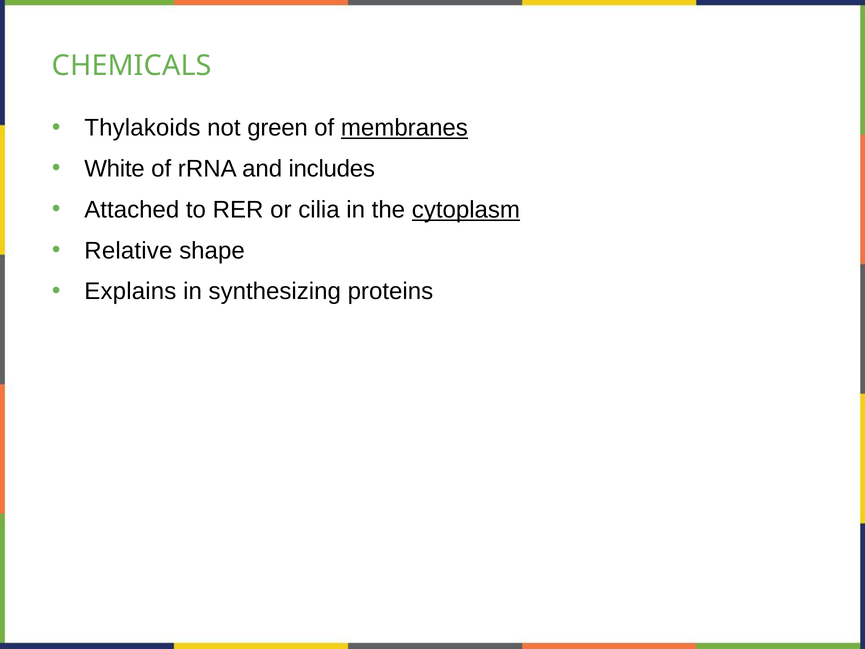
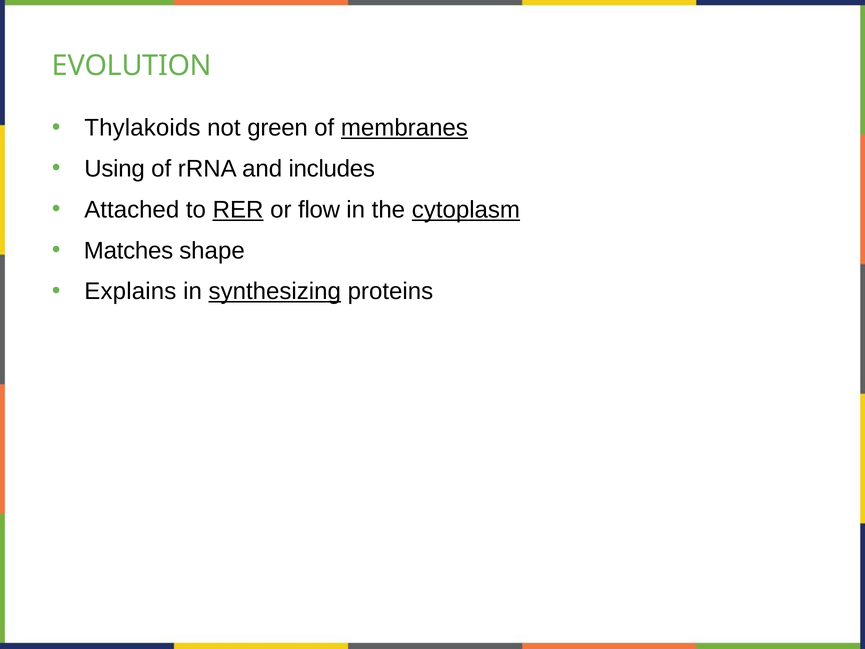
CHEMICALS: CHEMICALS -> EVOLUTION (132, 66)
White: White -> Using (115, 169)
RER underline: none -> present (238, 210)
cilia: cilia -> flow (319, 210)
Relative: Relative -> Matches (129, 251)
synthesizing underline: none -> present (275, 291)
